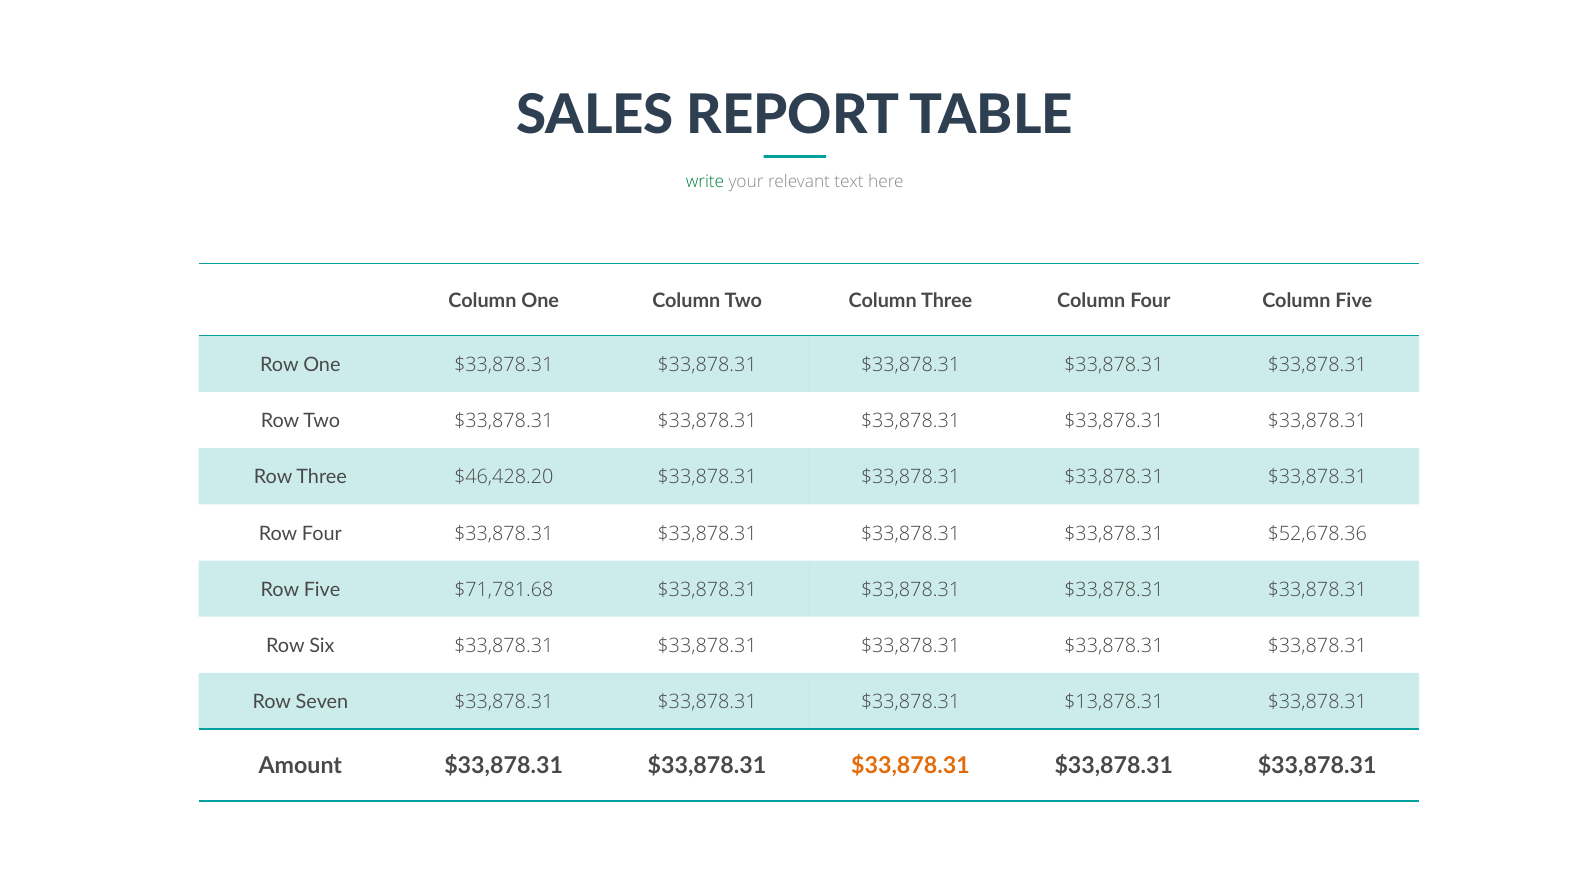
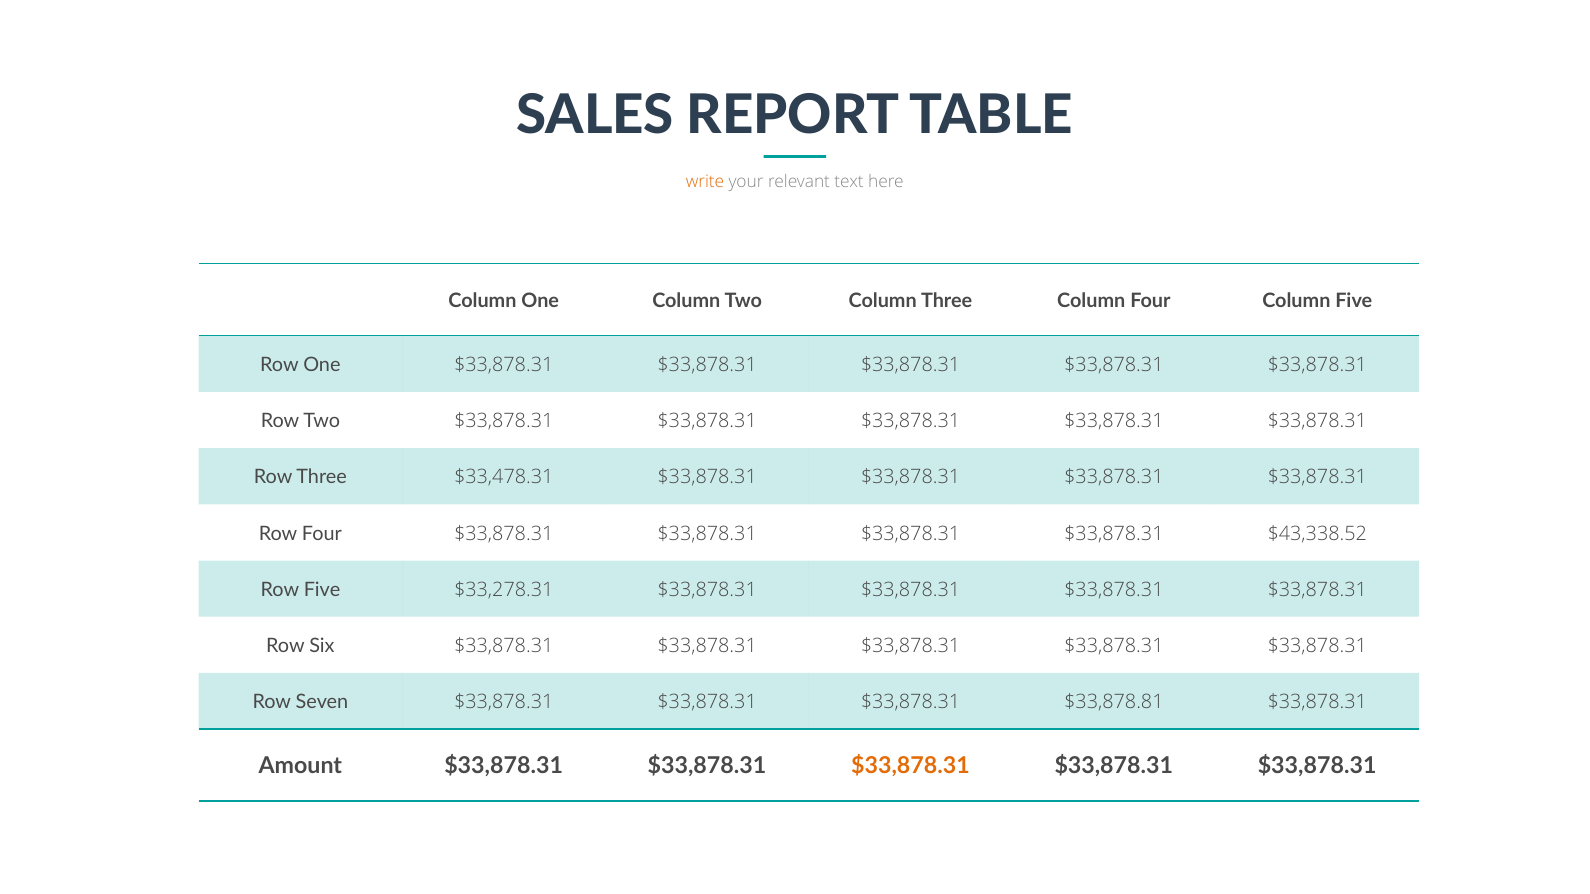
write colour: green -> orange (705, 182)
$46,428.20: $46,428.20 -> $33,478.31 (504, 478)
$52,678.36: $52,678.36 -> $43,338.52 (1317, 534)
$71,781.68: $71,781.68 -> $33,278.31 (504, 590)
$13,878.31: $13,878.31 -> $33,878.81 (1114, 703)
